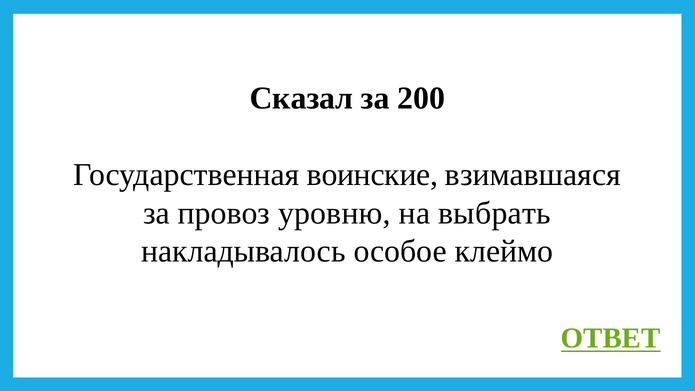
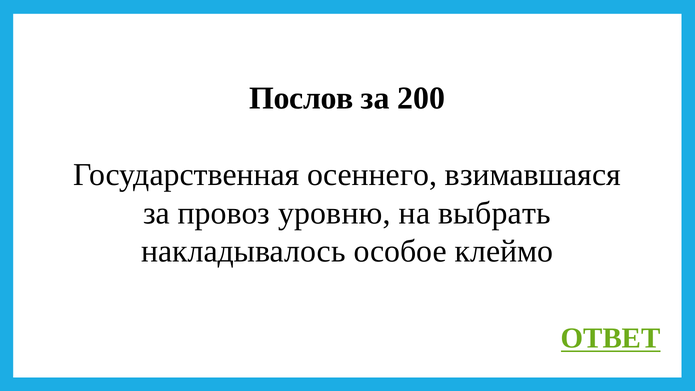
Сказал: Сказал -> Послов (301, 98)
воинские: воинские -> осеннего (372, 175)
